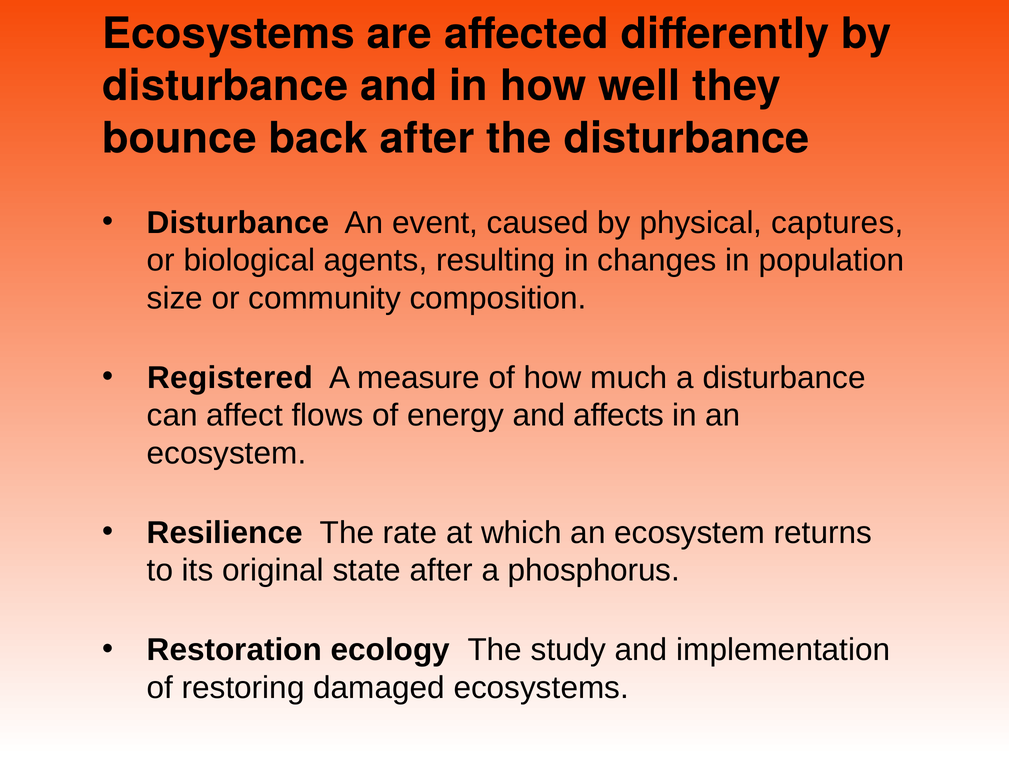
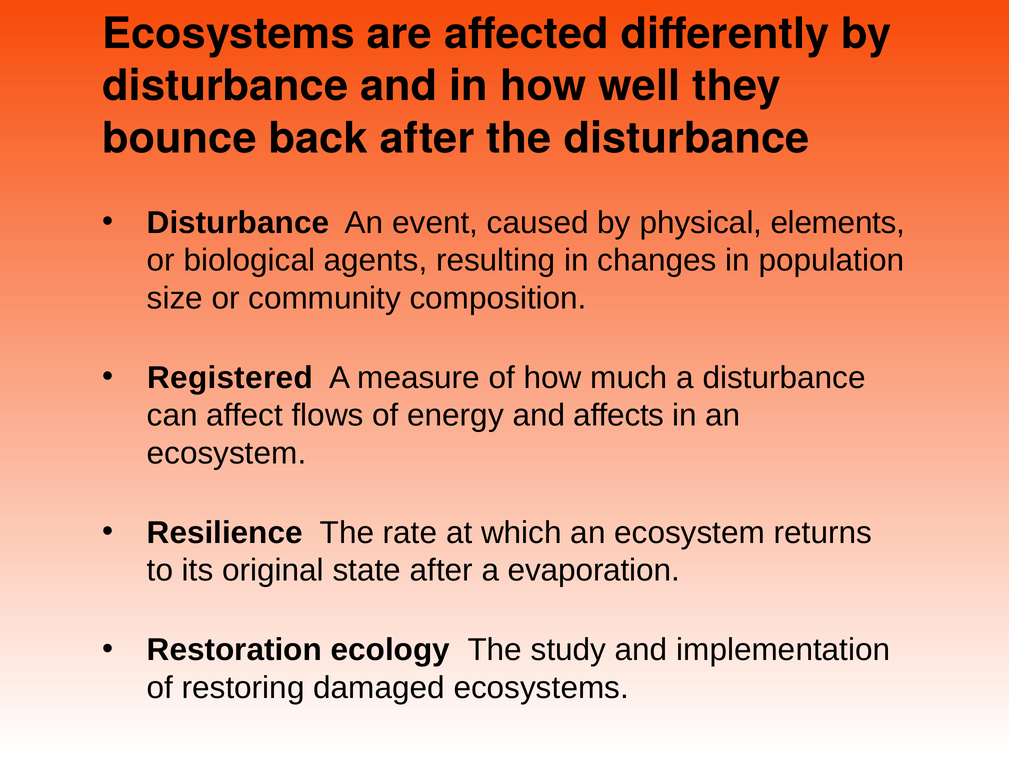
captures: captures -> elements (838, 223)
phosphorus: phosphorus -> evaporation (594, 570)
